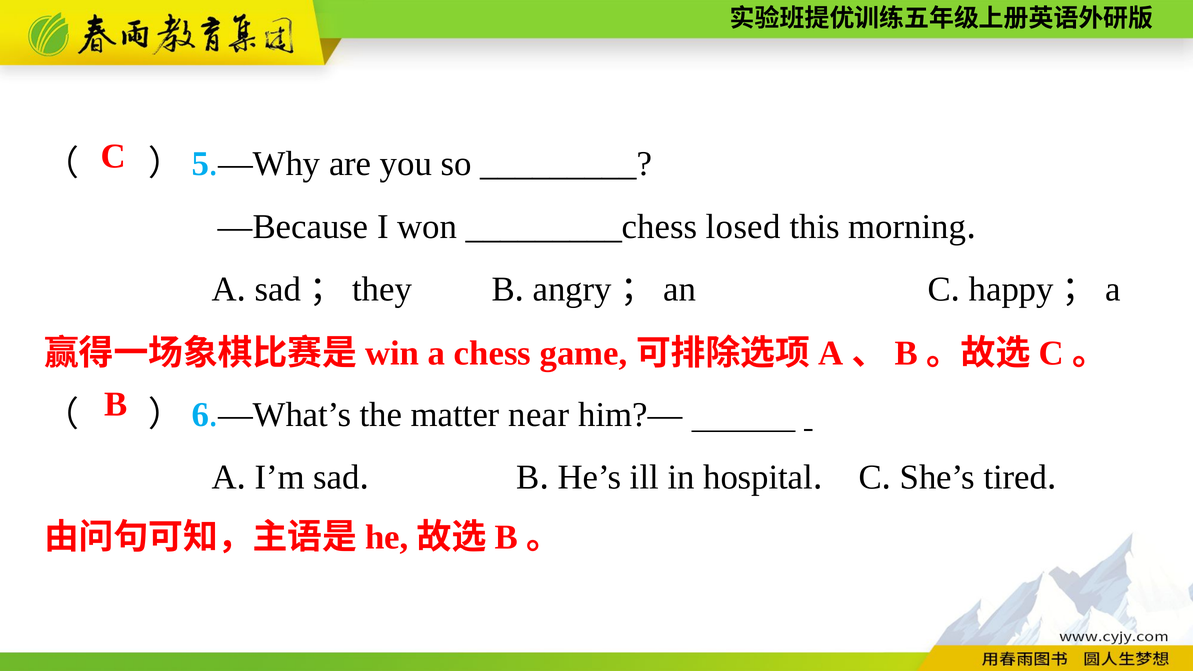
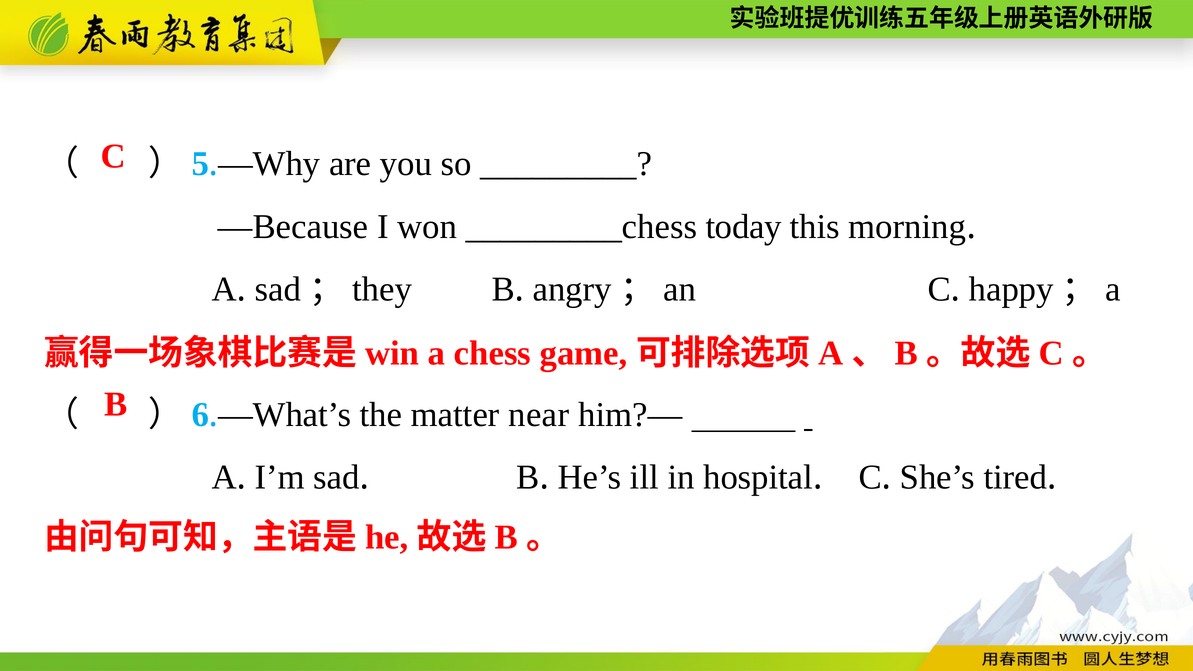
losed: losed -> today (744, 227)
